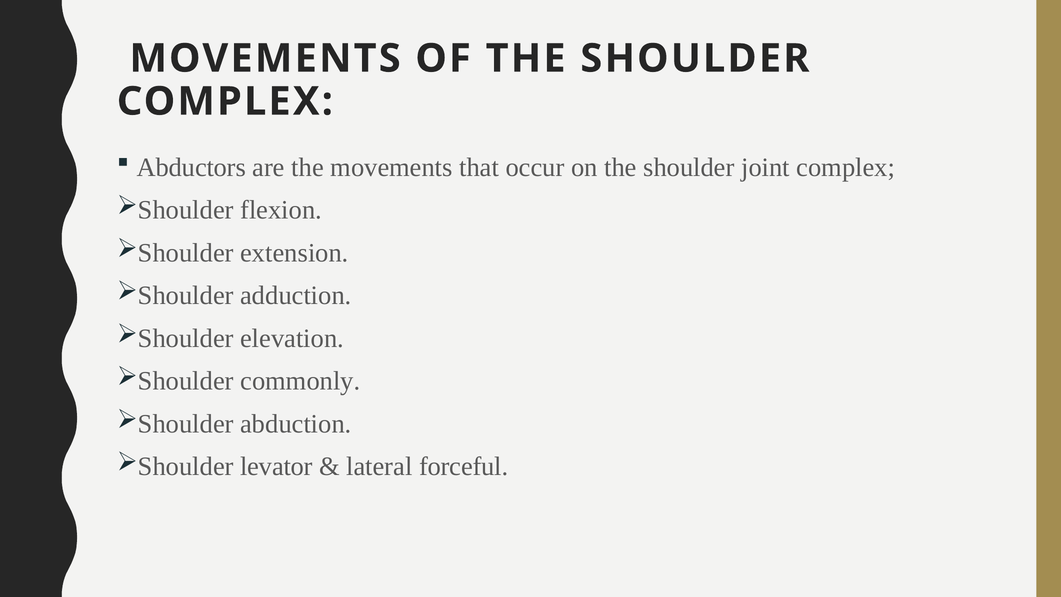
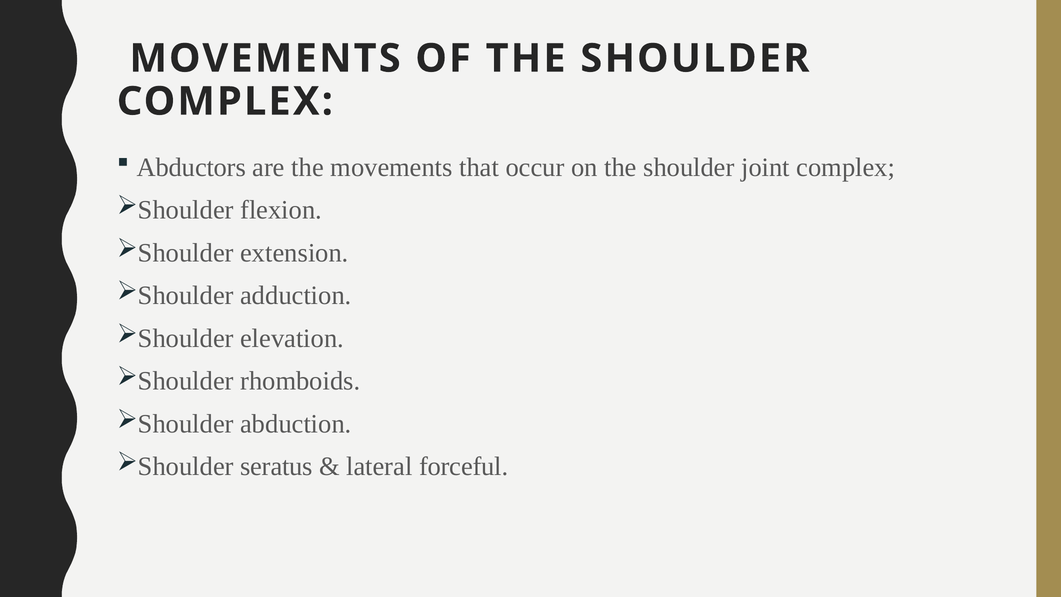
commonly: commonly -> rhomboids (300, 381)
levator: levator -> seratus (276, 466)
